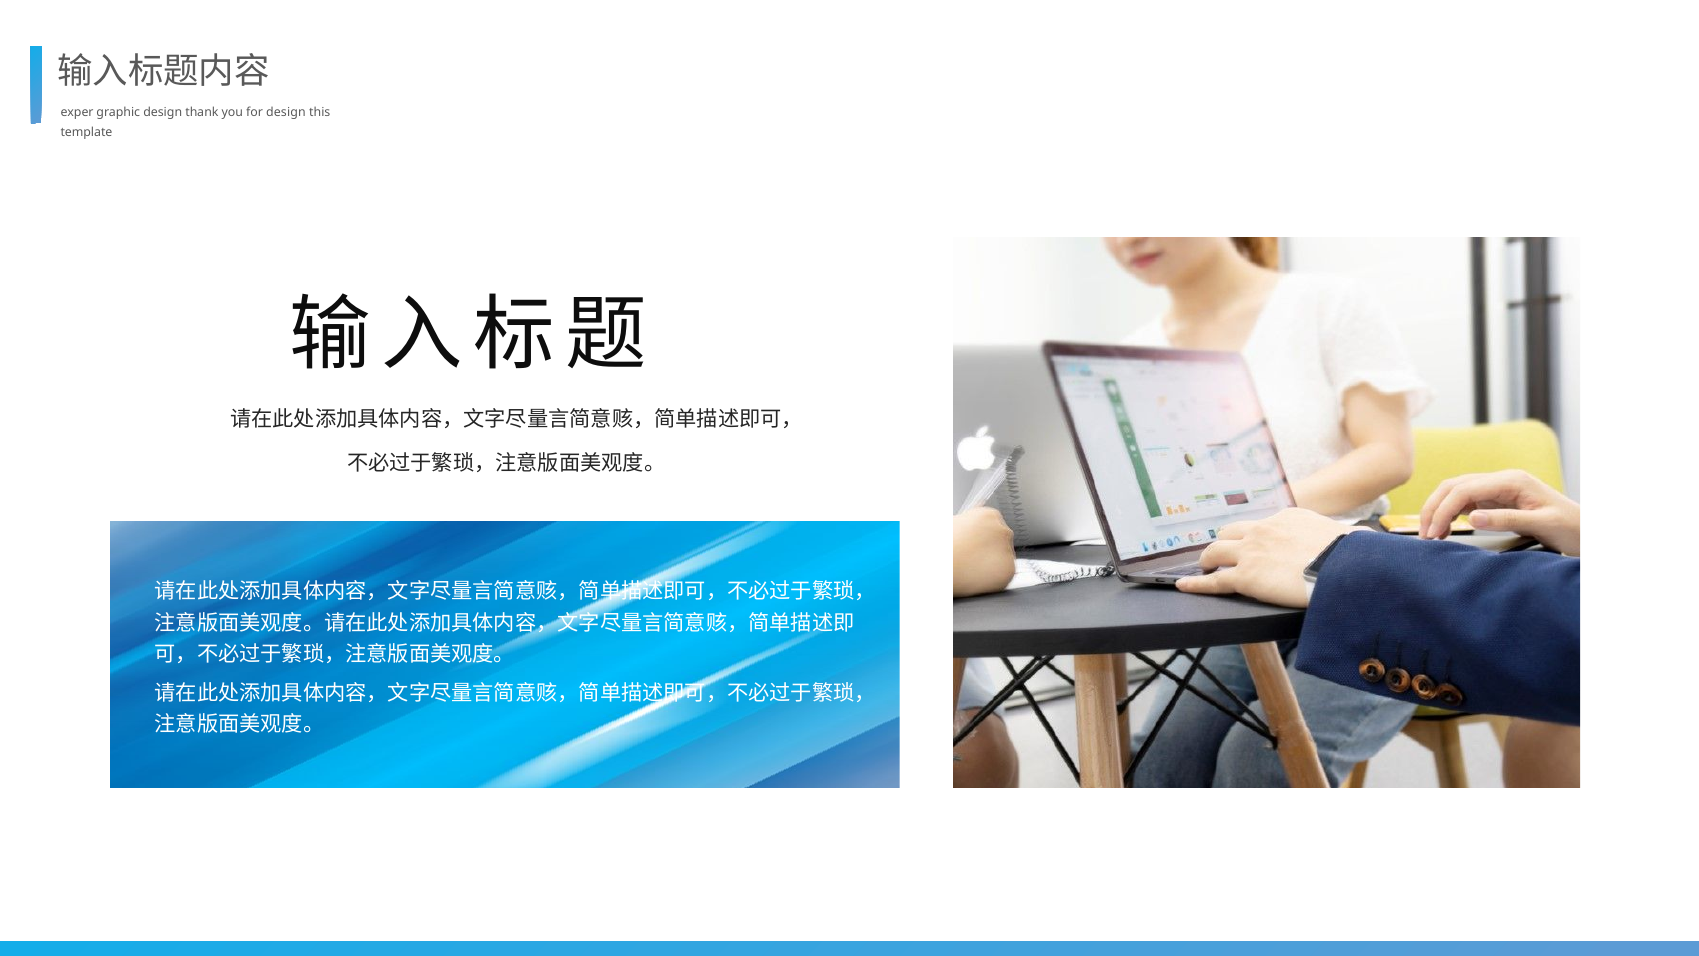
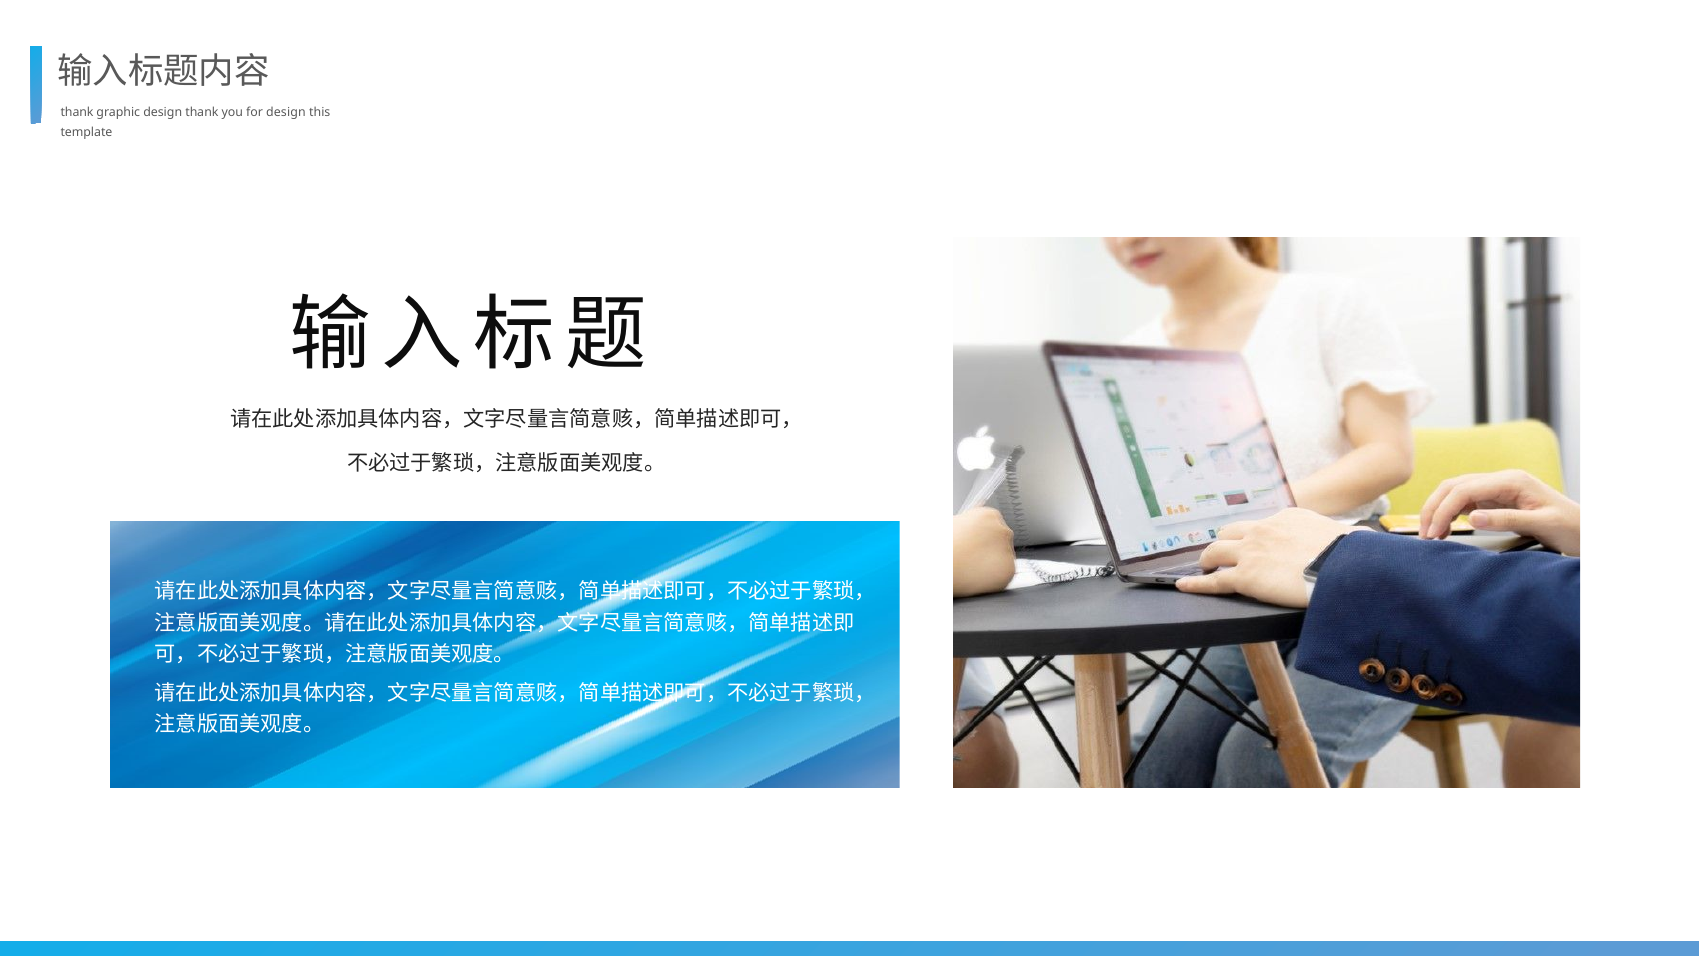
exper: exper -> thank (77, 113)
